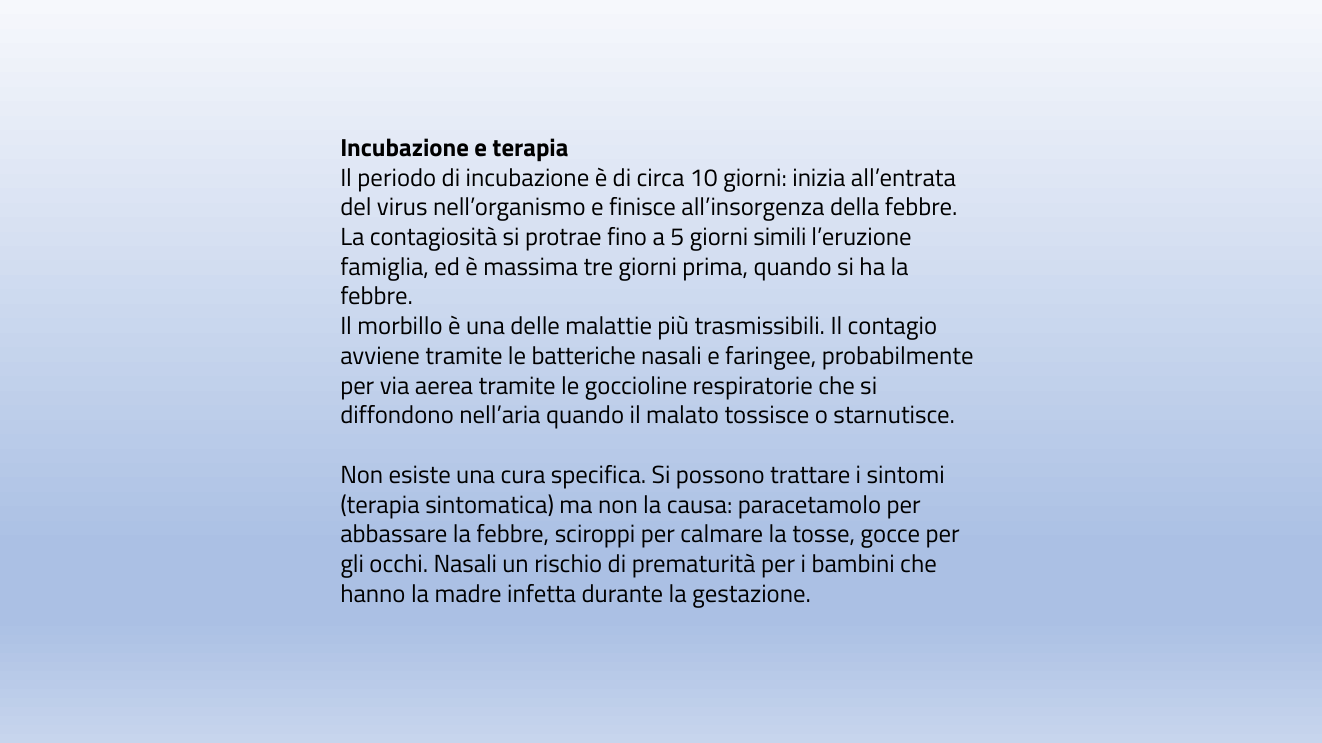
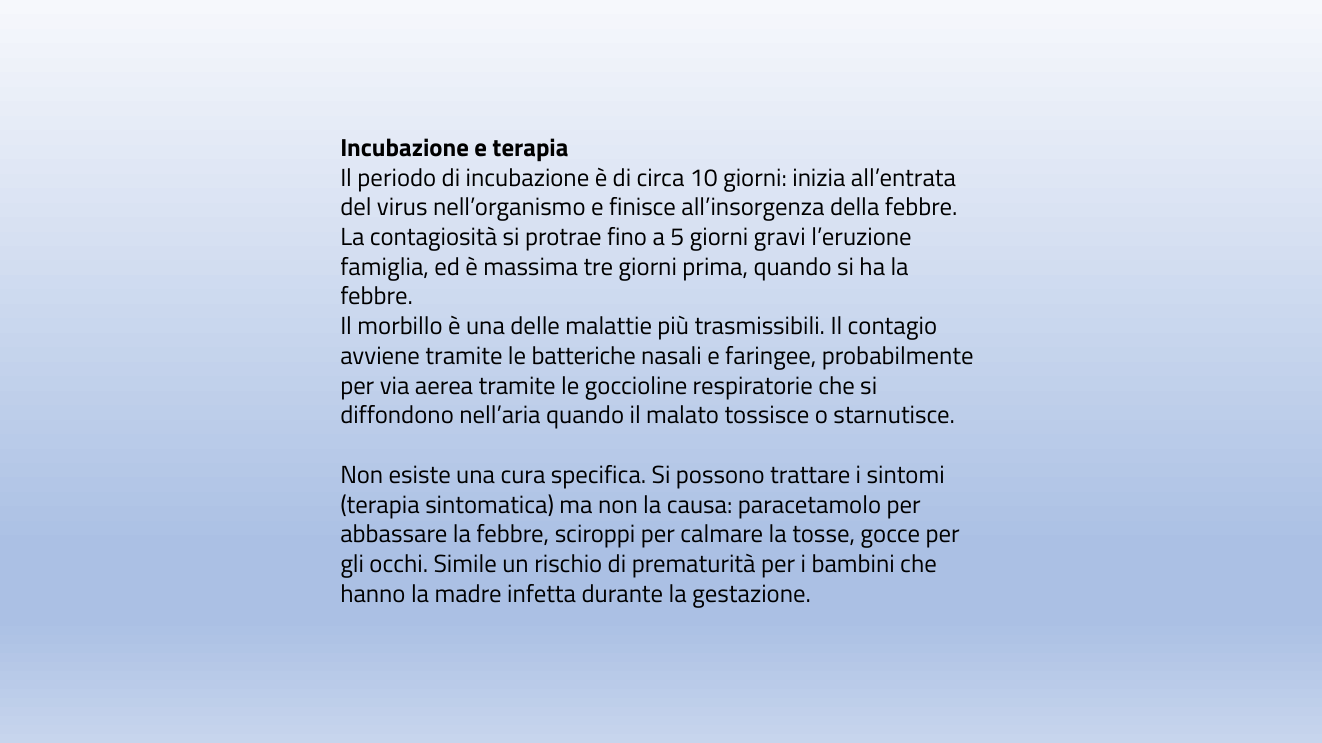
simili: simili -> gravi (780, 238)
occhi Nasali: Nasali -> Simile (465, 565)
